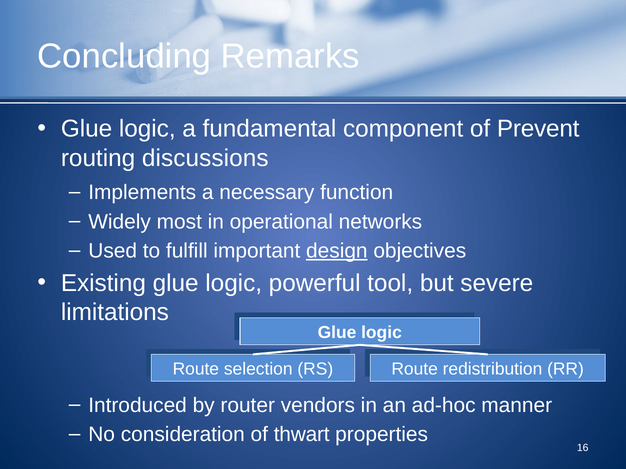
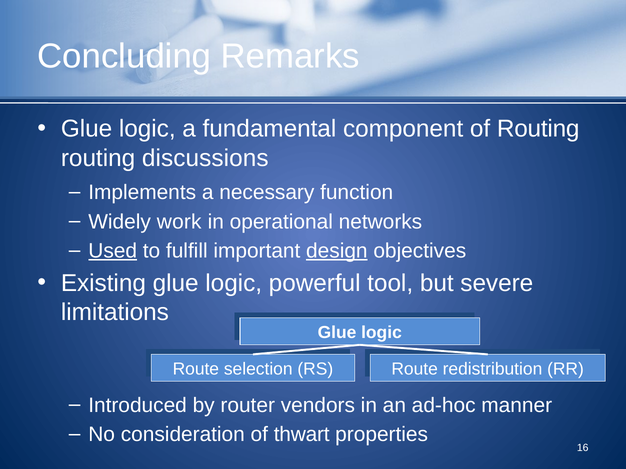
of Prevent: Prevent -> Routing (538, 129)
most: most -> work (179, 222)
Used underline: none -> present (113, 251)
